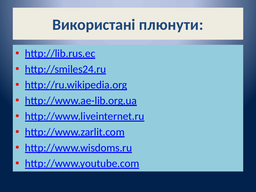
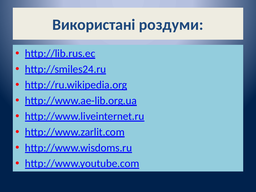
плюнути: плюнути -> роздуми (171, 25)
